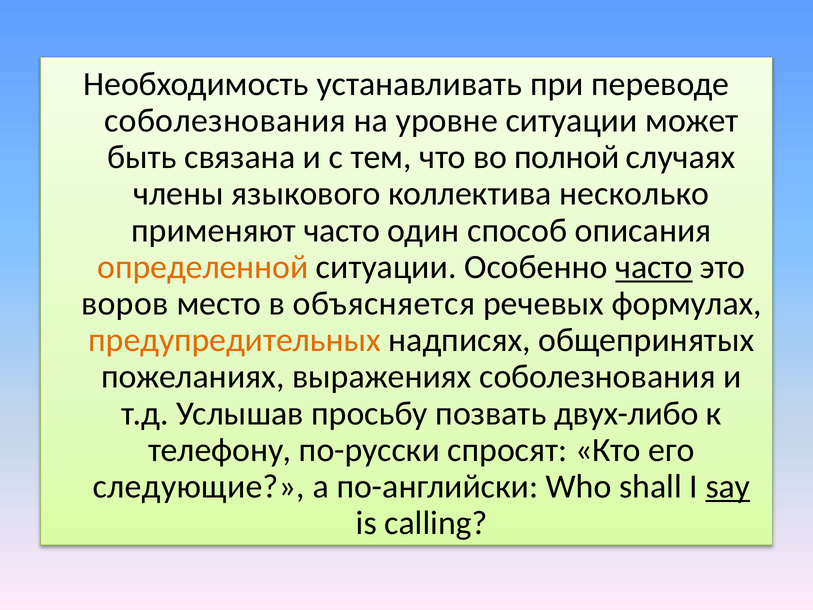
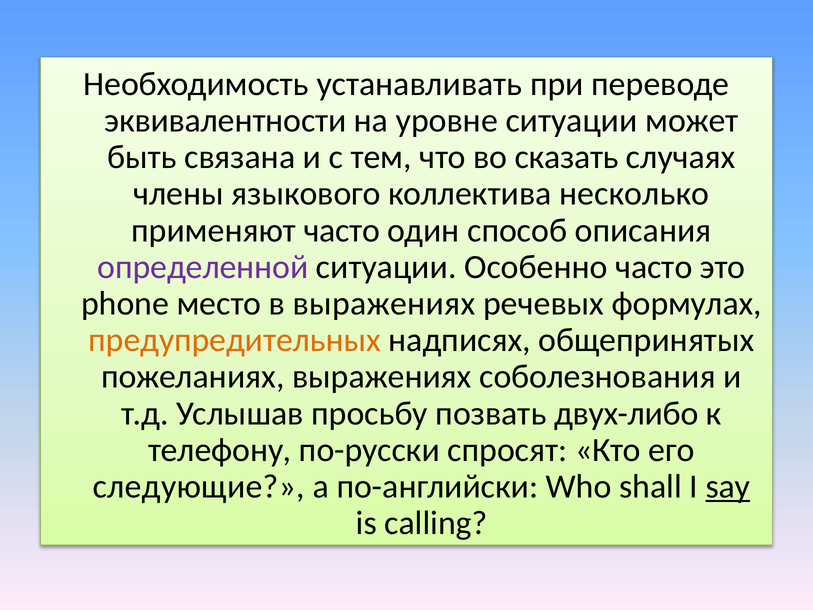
соболезнования: соболезнования -> эквивалентности (225, 121)
полной: полной -> сказать (567, 157)
определенной colour: orange -> purple (203, 267)
часто underline: present -> none (654, 267)
воров: воров -> phone (125, 303)
в объясняется: объясняется -> выражениях (384, 303)
